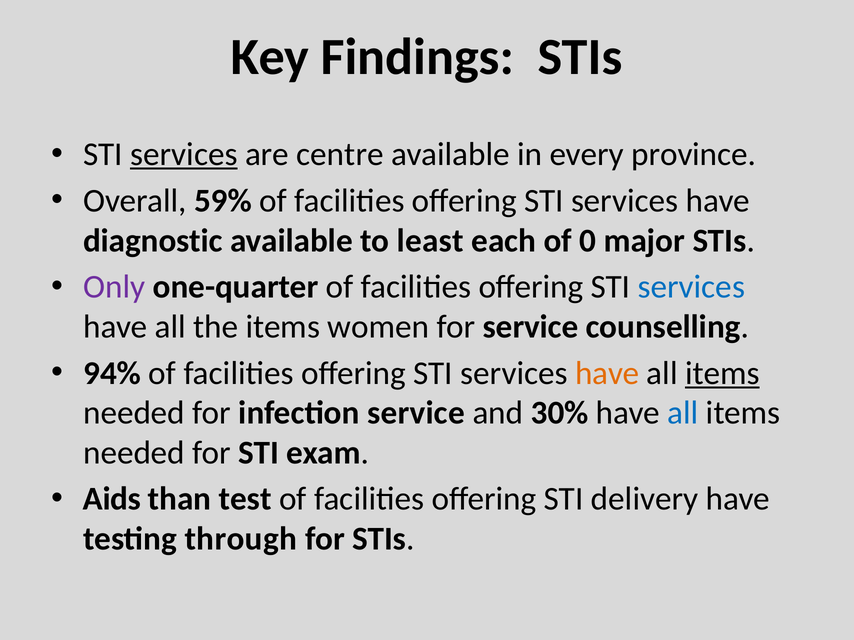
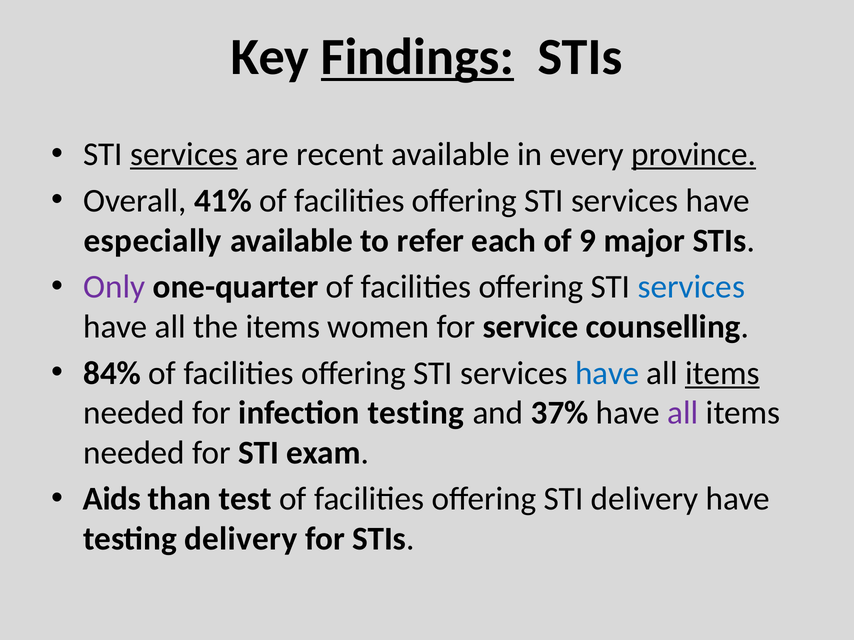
Findings underline: none -> present (417, 57)
centre: centre -> recent (340, 155)
province underline: none -> present (694, 155)
59%: 59% -> 41% (223, 201)
diagnostic: diagnostic -> especially (153, 241)
least: least -> refer (430, 241)
0: 0 -> 9 (588, 241)
94%: 94% -> 84% (112, 373)
have colour: orange -> blue (607, 373)
infection service: service -> testing (416, 413)
30%: 30% -> 37% (560, 413)
all colour: blue -> purple (683, 413)
testing through: through -> delivery (241, 539)
